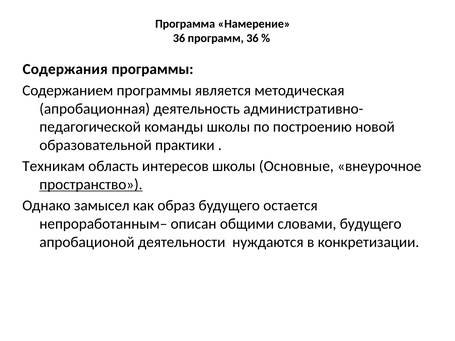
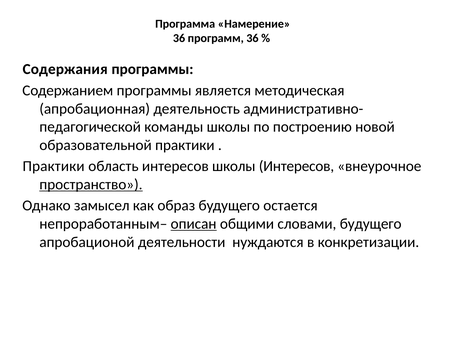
Техникам: Техникам -> Практики (54, 166)
школы Основные: Основные -> Интересов (296, 166)
описан underline: none -> present (194, 224)
